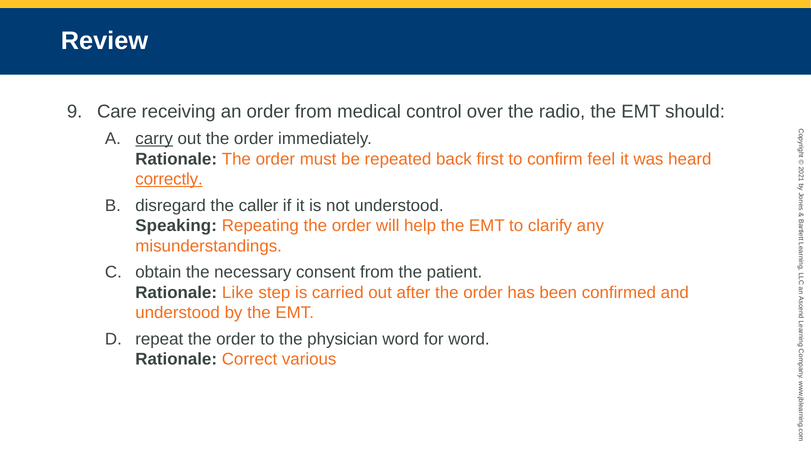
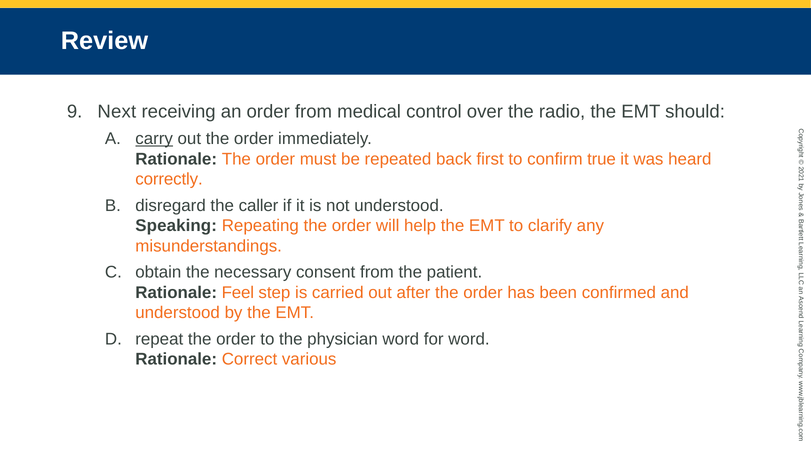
Care: Care -> Next (117, 112)
feel: feel -> true (602, 159)
correctly underline: present -> none (169, 179)
Like: Like -> Feel (238, 293)
